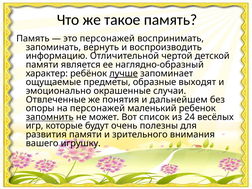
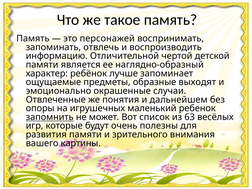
вернуть: вернуть -> отвлечь (101, 47)
лучше underline: present -> none (124, 73)
на персонажей: персонажей -> игрушечных (97, 108)
24: 24 -> 63 (190, 117)
игрушку: игрушку -> картины (81, 143)
